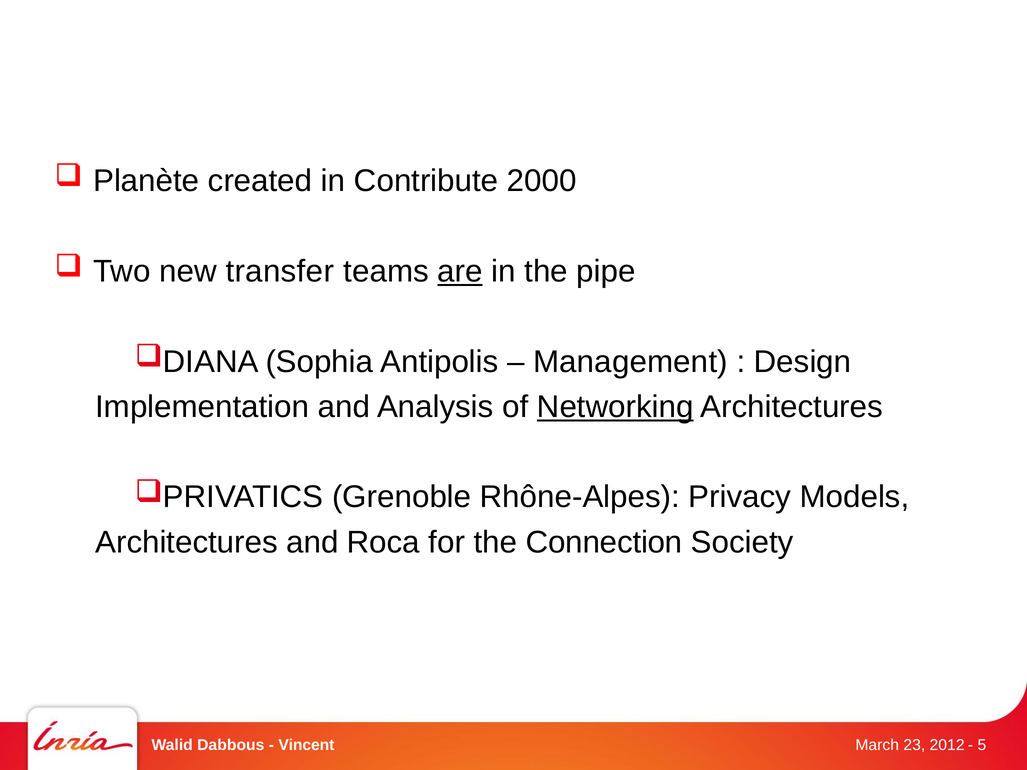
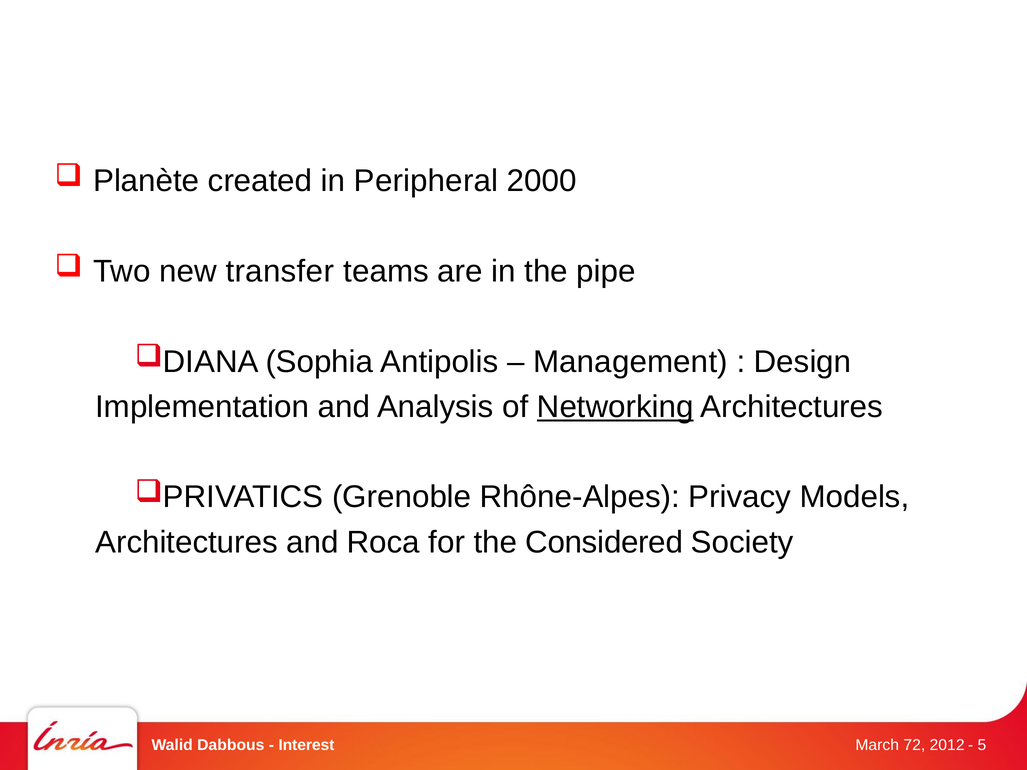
Contribute: Contribute -> Peripheral (426, 181)
are underline: present -> none (460, 271)
Connection: Connection -> Considered (604, 542)
Vincent: Vincent -> Interest (306, 745)
23: 23 -> 72 (914, 745)
